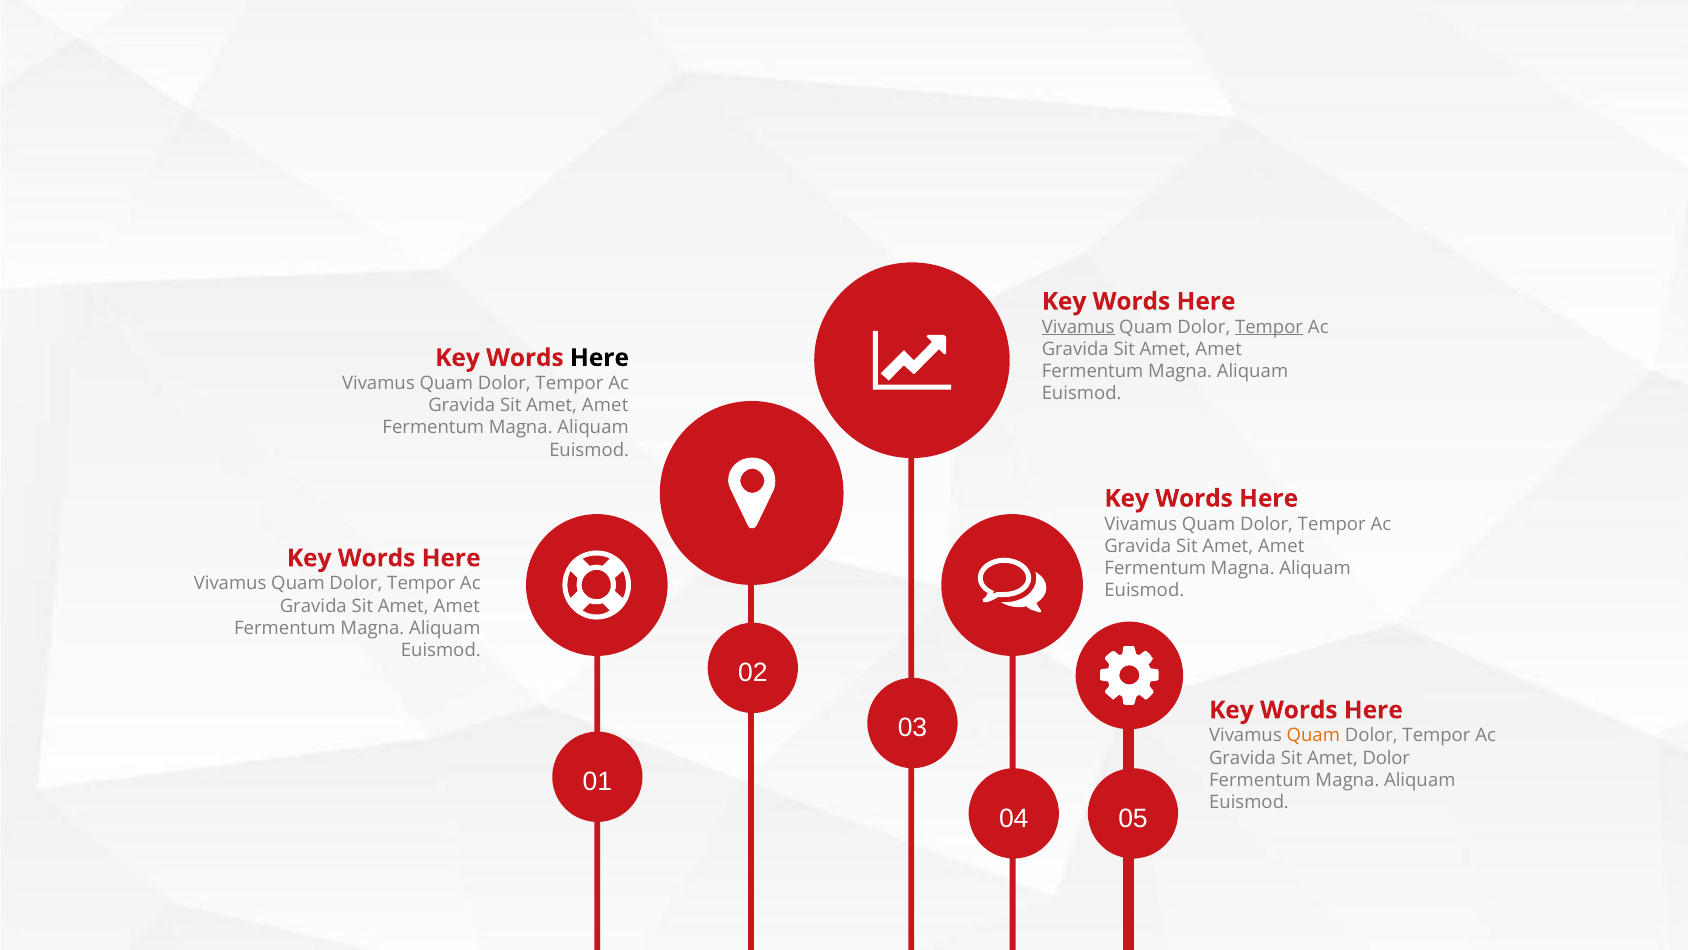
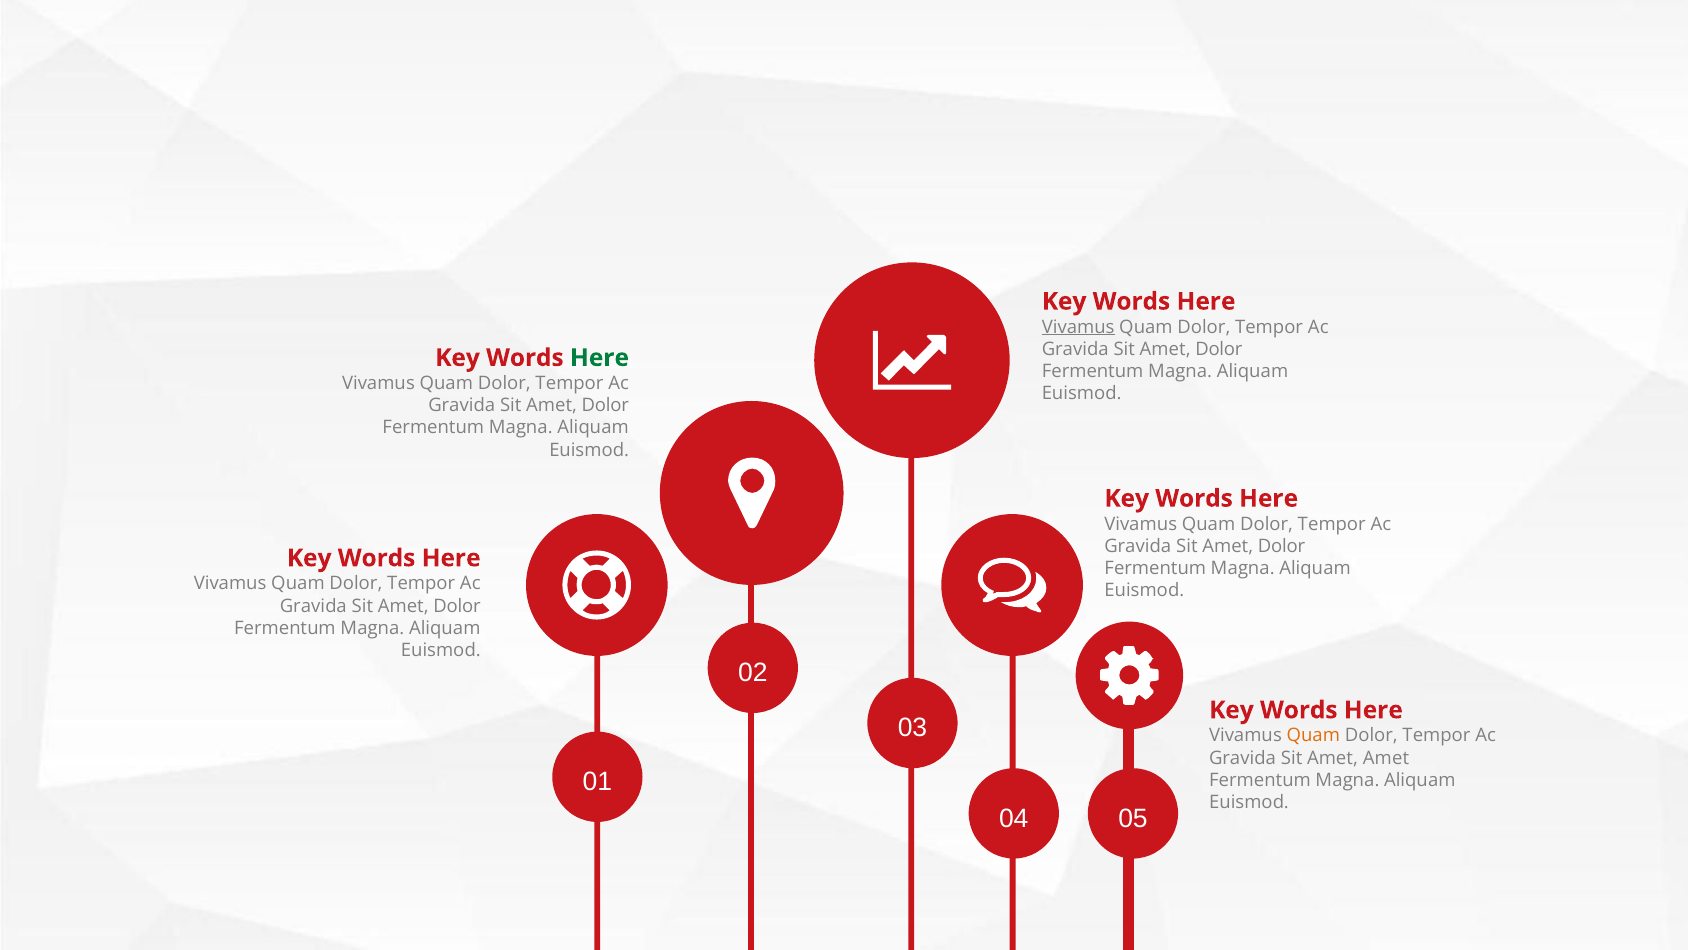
Tempor underline: present -> none (1269, 327)
Amet: Amet -> Dolor (1219, 349)
Here colour: black -> green (599, 358)
Amet: Amet -> Dolor (605, 405)
Amet: Amet -> Dolor (1281, 546)
Amet: Amet -> Dolor (457, 606)
Amet Dolor: Dolor -> Amet (1386, 758)
